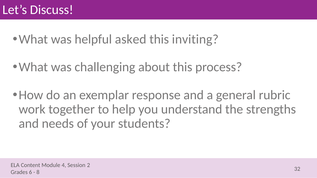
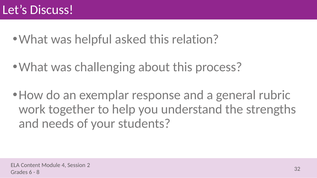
inviting: inviting -> relation (195, 39)
